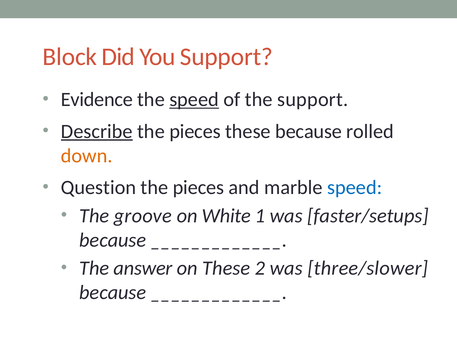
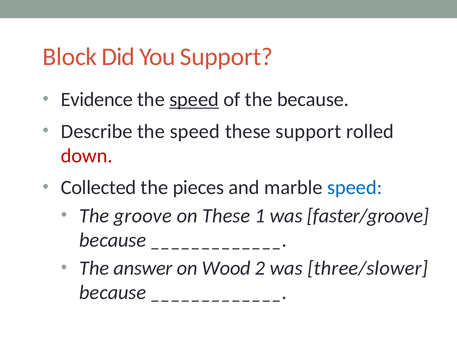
the support: support -> because (313, 100)
Describe underline: present -> none (97, 132)
pieces: pieces -> speed (195, 132)
these because: because -> support (308, 132)
down colour: orange -> red (87, 156)
Question: Question -> Collected (99, 188)
on White: White -> These (226, 216)
faster/setups: faster/setups -> faster/groove (368, 216)
on These: These -> Wood (226, 269)
